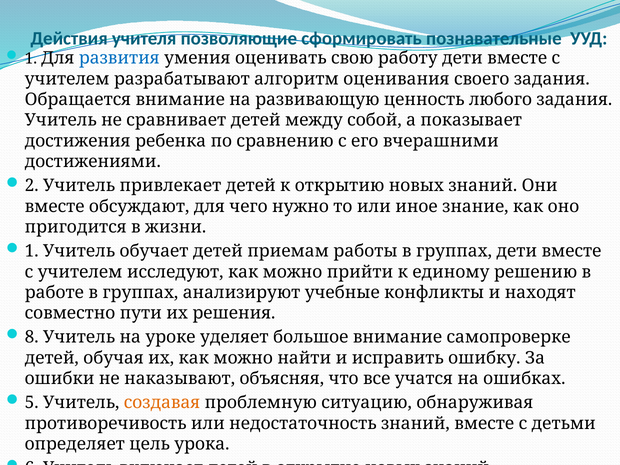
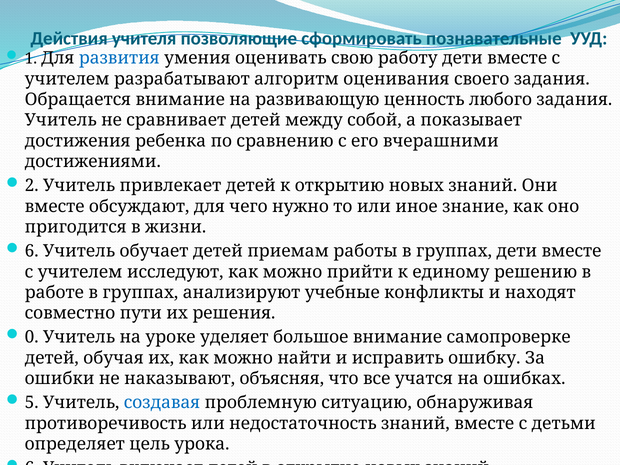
1: 1 -> 6 (32, 251)
8: 8 -> 0 (32, 337)
создавая colour: orange -> blue (162, 403)
